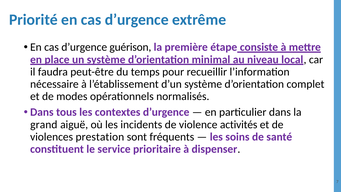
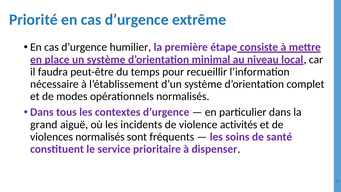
guérison: guérison -> humilier (130, 47)
violences prestation: prestation -> normalisés (100, 137)
